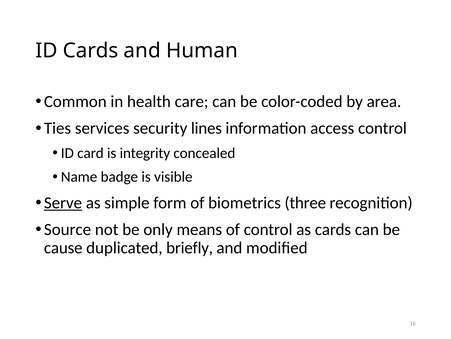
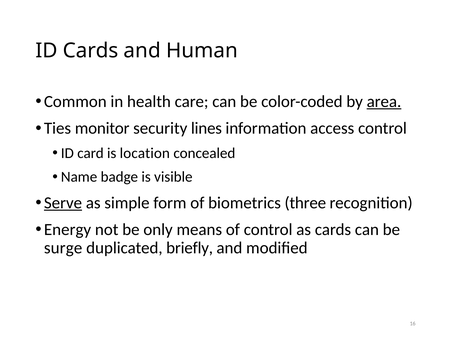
area underline: none -> present (384, 101)
services: services -> monitor (102, 128)
integrity: integrity -> location (145, 153)
Source: Source -> Energy (68, 229)
cause: cause -> surge (63, 247)
